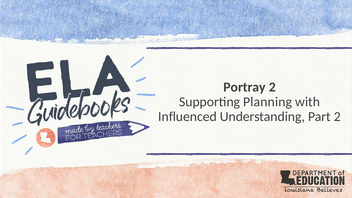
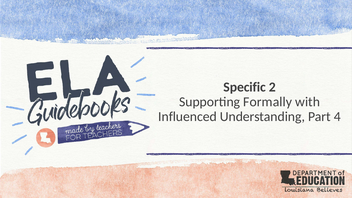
Portray: Portray -> Specific (245, 87)
Planning: Planning -> Formally (268, 102)
Part 2: 2 -> 4 (337, 117)
